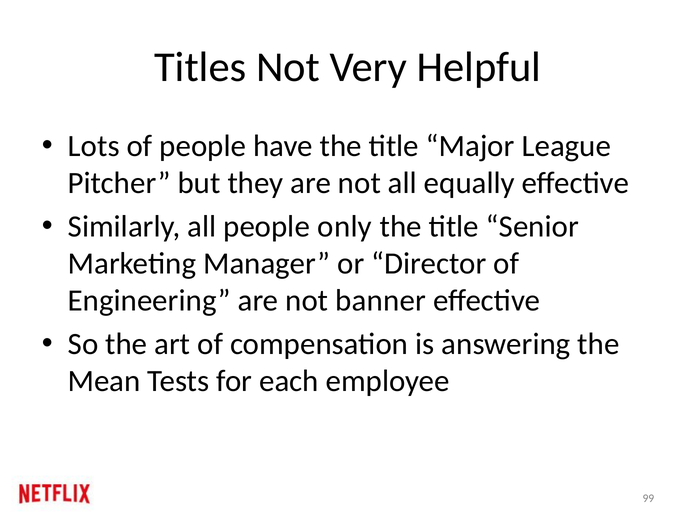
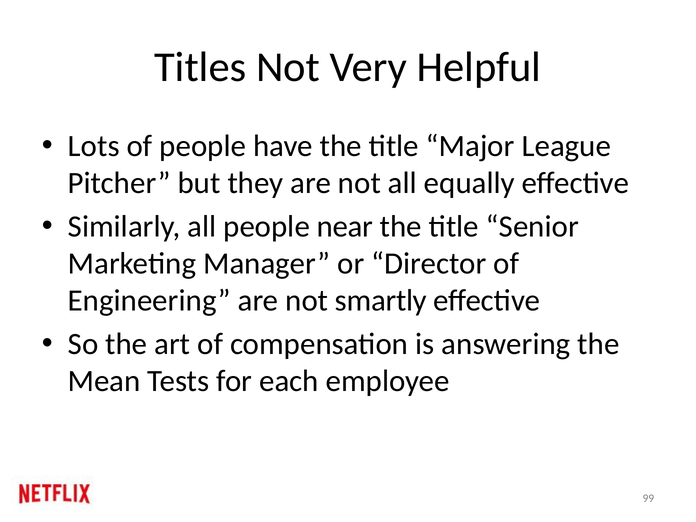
only: only -> near (345, 226)
banner: banner -> smartly (381, 301)
